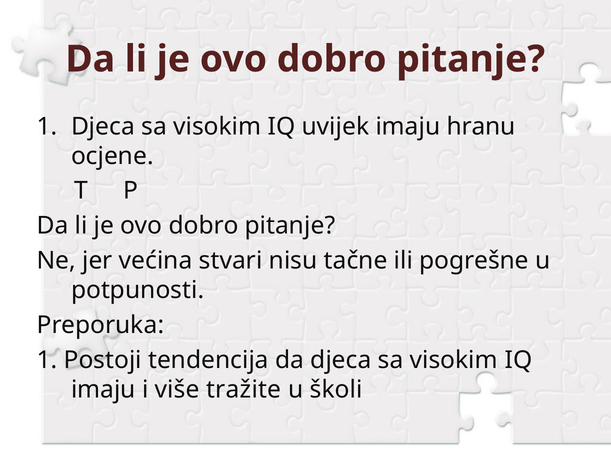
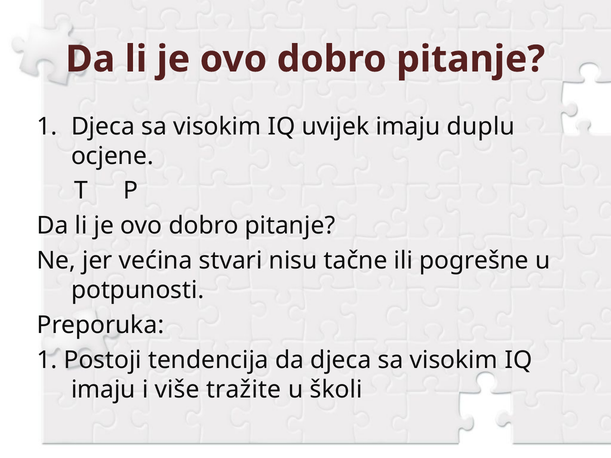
hranu: hranu -> duplu (481, 126)
